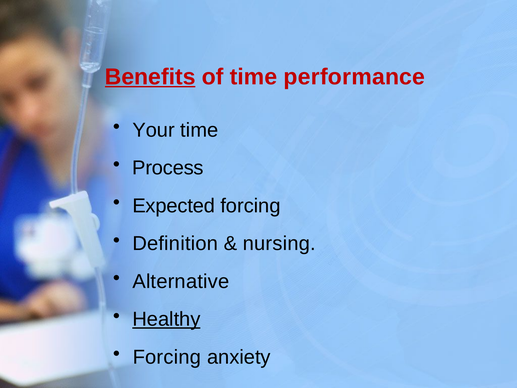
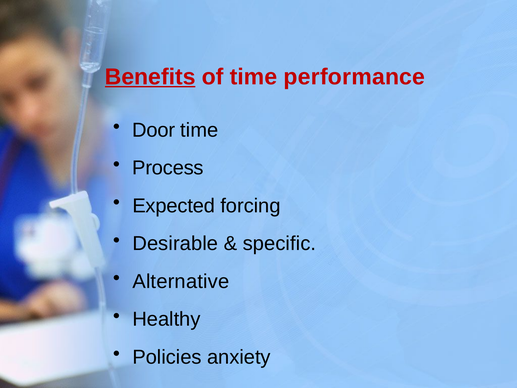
Your: Your -> Door (154, 130)
Definition: Definition -> Desirable (175, 243)
nursing: nursing -> specific (279, 243)
Healthy underline: present -> none (166, 319)
Forcing: Forcing -> Policies (167, 357)
